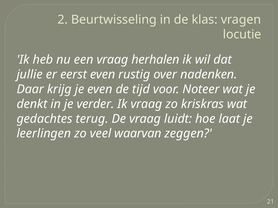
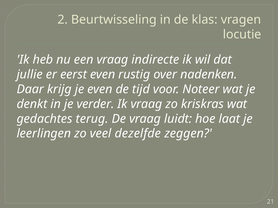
herhalen: herhalen -> indirecte (155, 60)
waarvan: waarvan -> dezelfde (138, 134)
